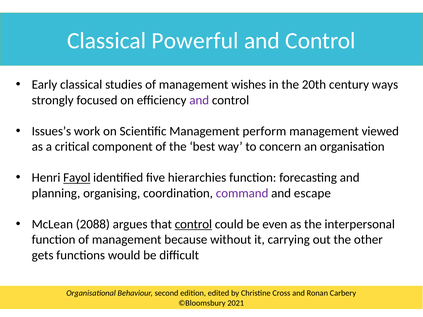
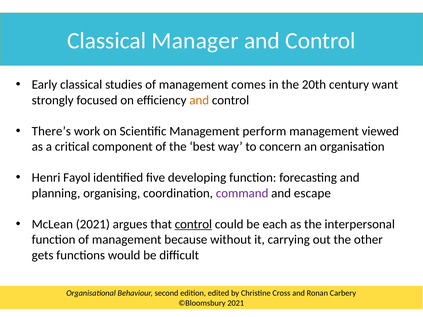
Powerful: Powerful -> Manager (195, 41)
wishes: wishes -> comes (249, 85)
ways: ways -> want (385, 85)
and colour: purple -> orange (199, 100)
Issues’s: Issues’s -> There’s (51, 131)
Fayol underline: present -> none (77, 178)
hierarchies: hierarchies -> developing (197, 178)
McLean 2088: 2088 -> 2021 (93, 224)
even: even -> each (275, 224)
